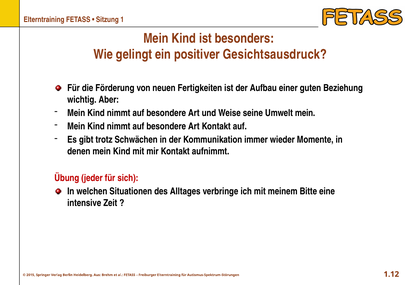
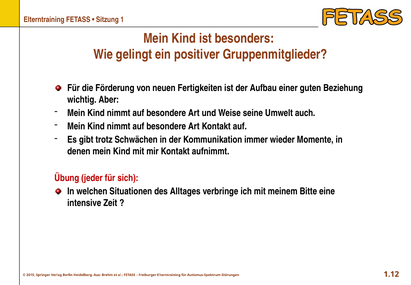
Gesichtsausdruck: Gesichtsausdruck -> Gruppenmitglieder (275, 54)
Umwelt mein: mein -> auch (305, 113)
